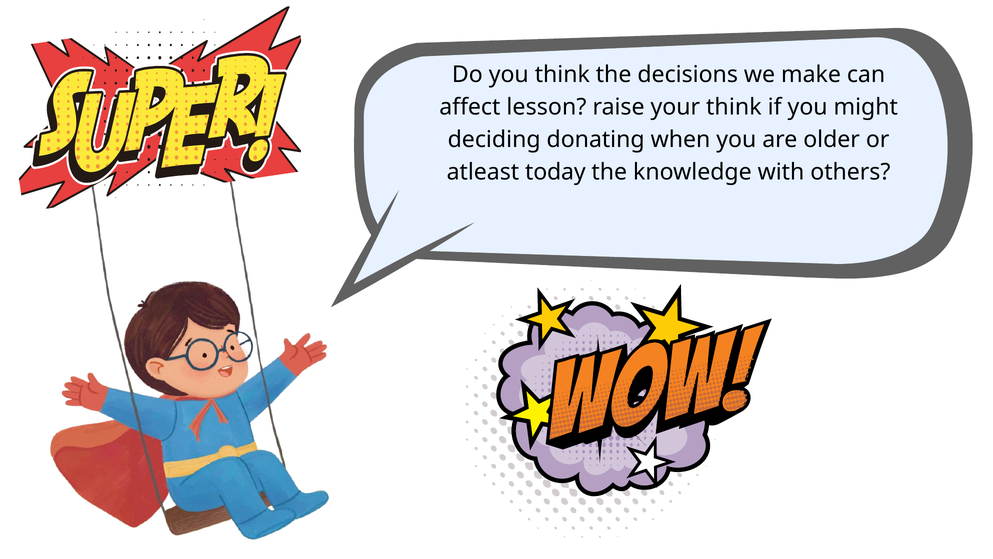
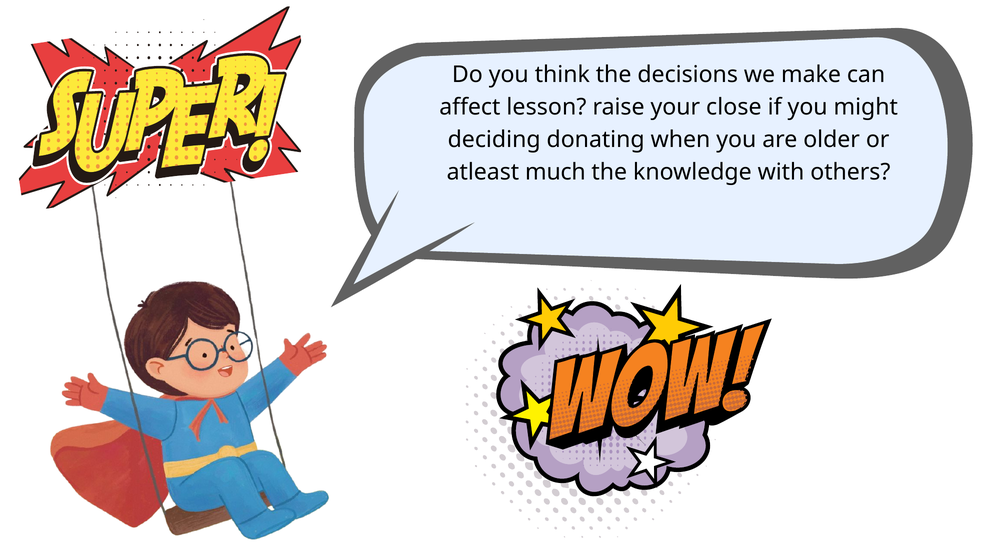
your think: think -> close (734, 107)
today: today -> much (555, 172)
